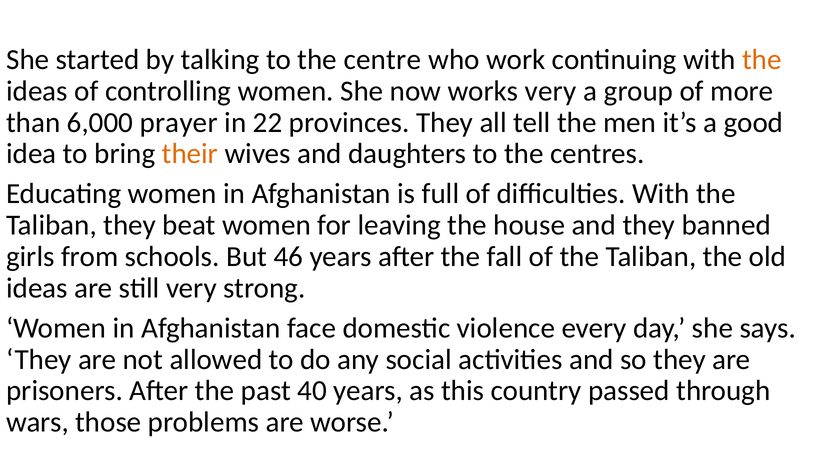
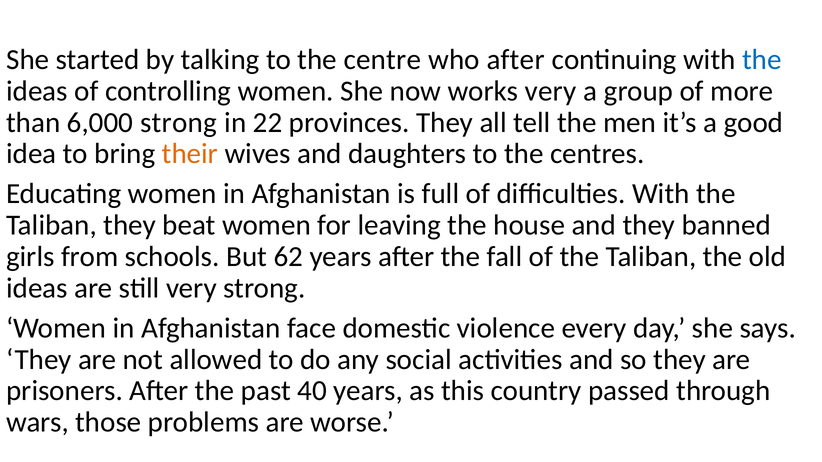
who work: work -> after (516, 60)
the colour: orange -> blue (762, 60)
6,000 prayer: prayer -> strong (179, 123)
46: 46 -> 62 (288, 257)
